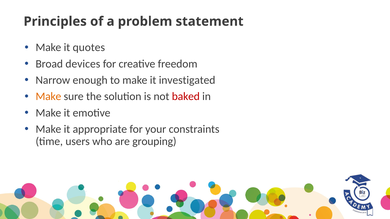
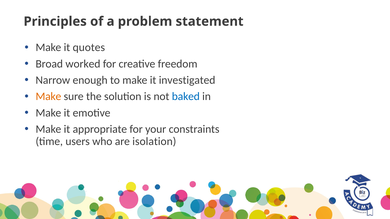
devices: devices -> worked (83, 64)
baked colour: red -> blue (186, 97)
grouping: grouping -> isolation (154, 142)
